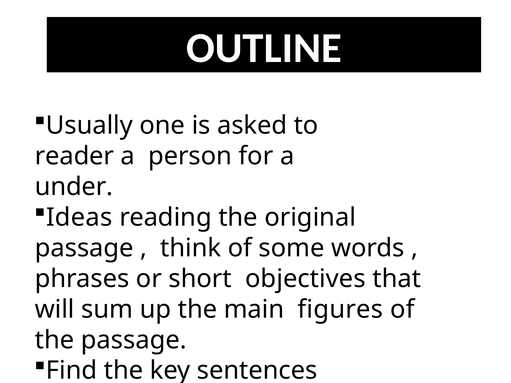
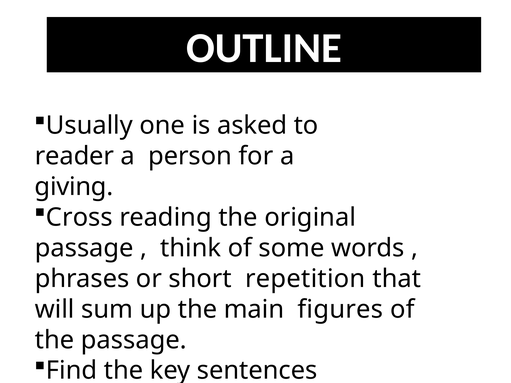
under: under -> giving (74, 187)
Ideas: Ideas -> Cross (79, 217)
objectives: objectives -> repetition (305, 279)
